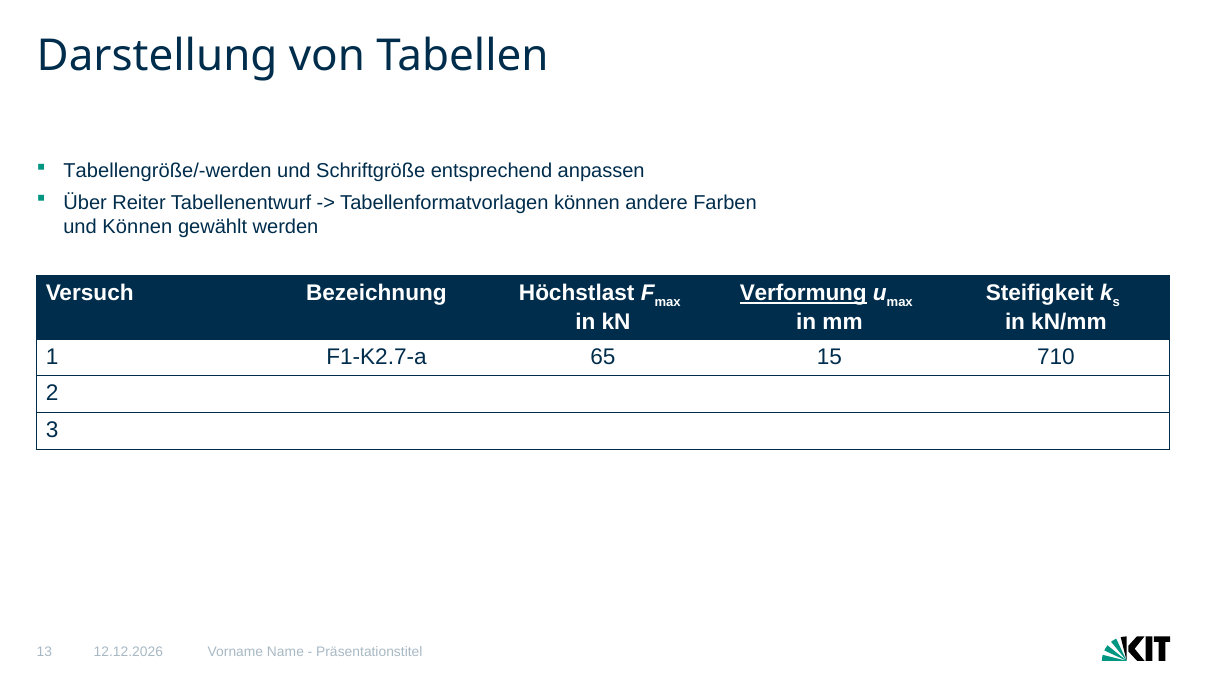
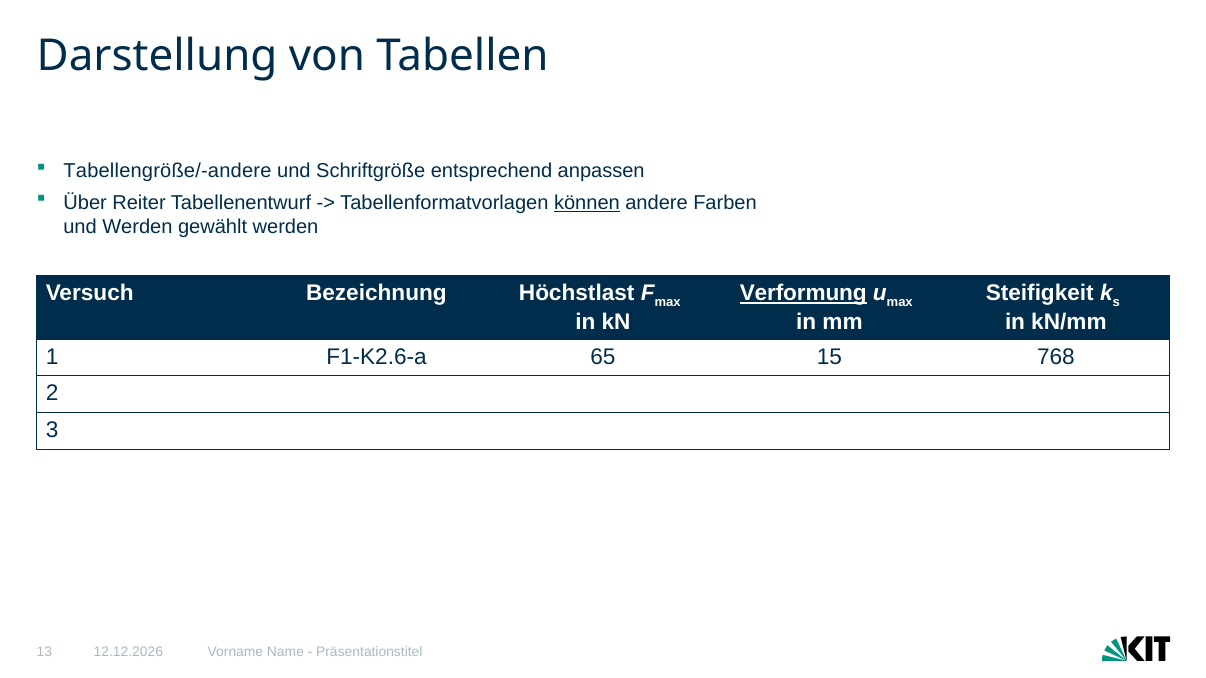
Tabellengröße/-werden: Tabellengröße/-werden -> Tabellengröße/-andere (167, 171)
können underline: none -> present (587, 203)
und Können: Können -> Werden (137, 227)
F1-K2.7-a: F1-K2.7-a -> F1-K2.6-a (376, 357)
710: 710 -> 768 (1056, 357)
